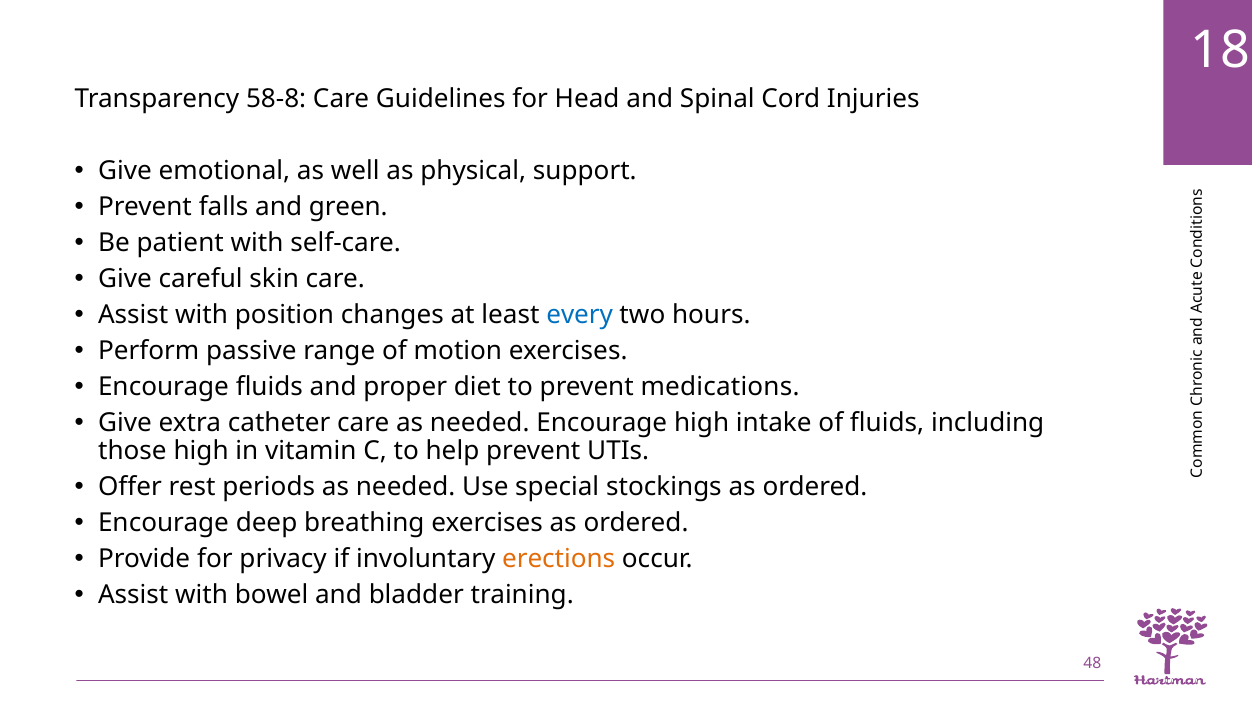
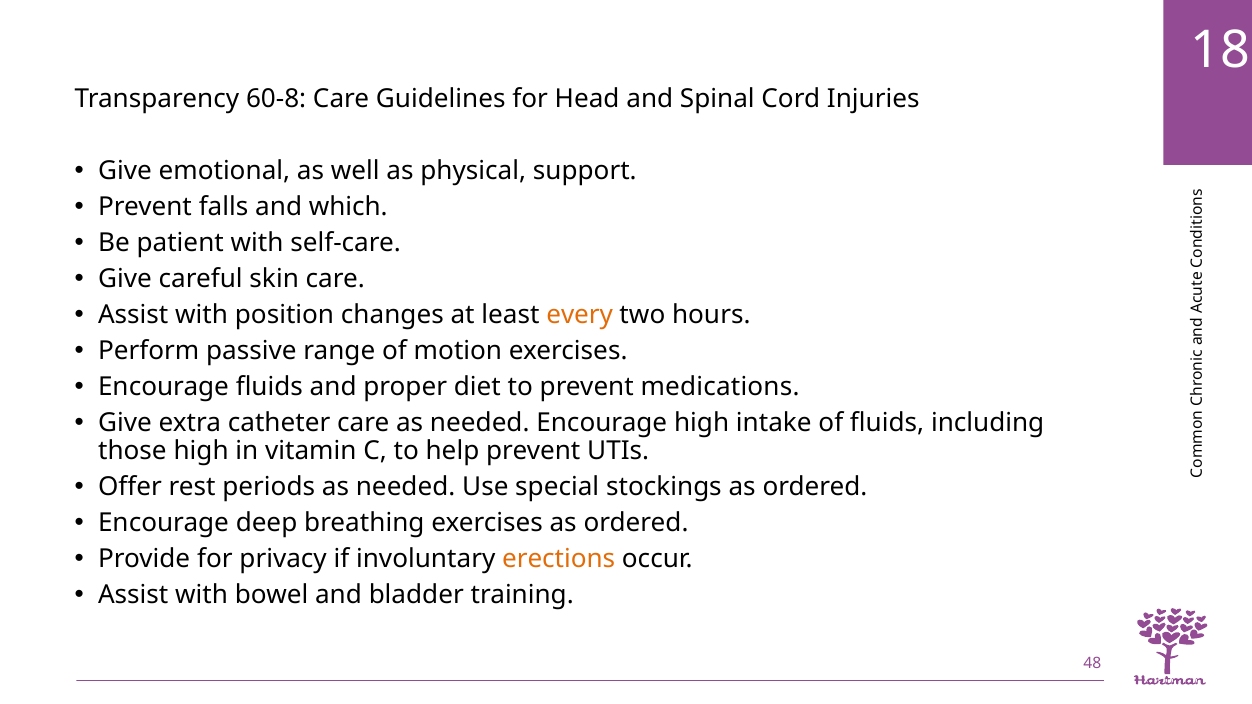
58-8: 58-8 -> 60-8 (276, 99)
green: green -> which (348, 207)
every colour: blue -> orange (580, 315)
